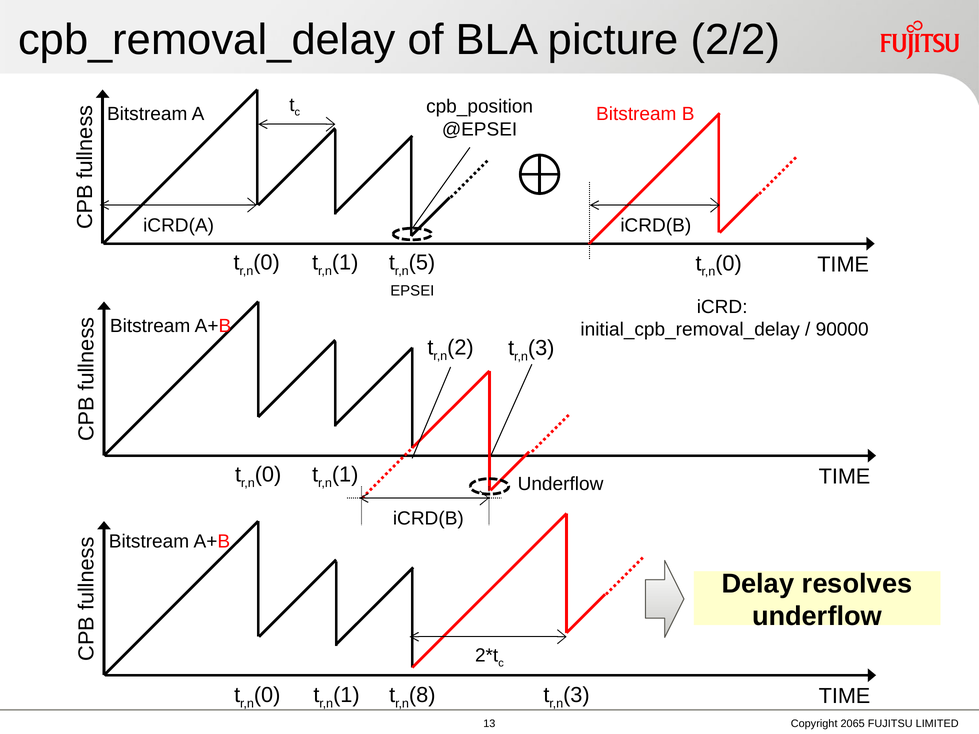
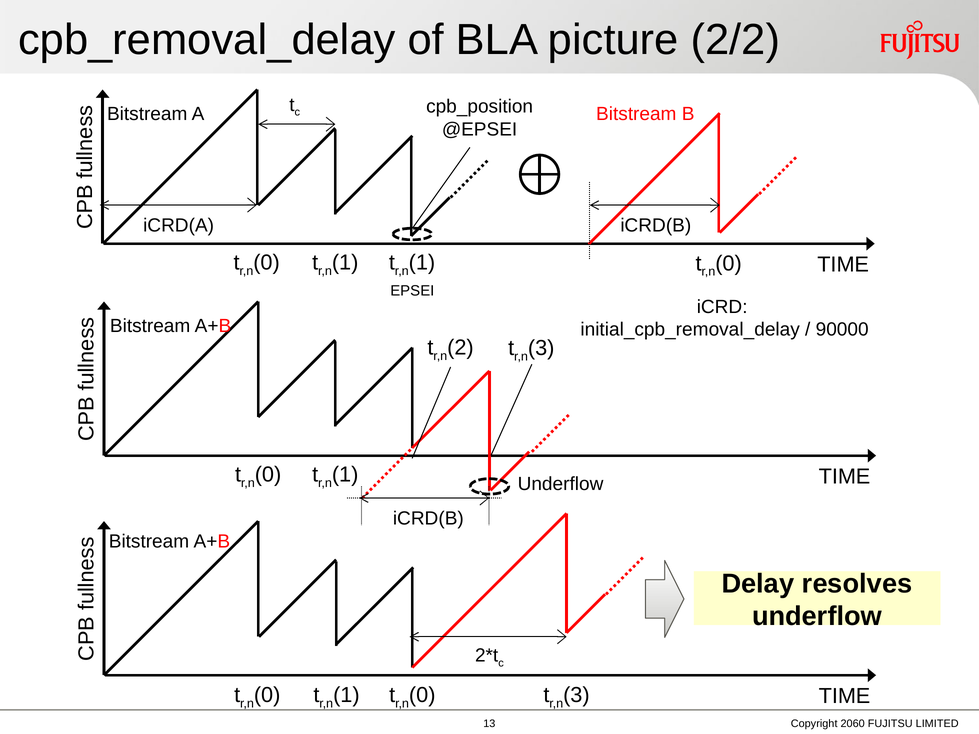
5: 5 -> 1 (422, 263)
8: 8 -> 0 (422, 695)
2065: 2065 -> 2060 (853, 724)
